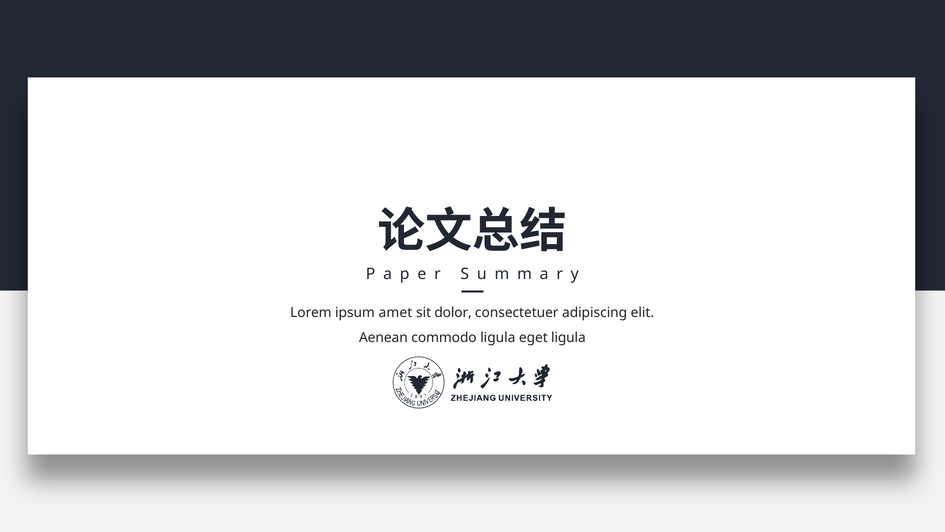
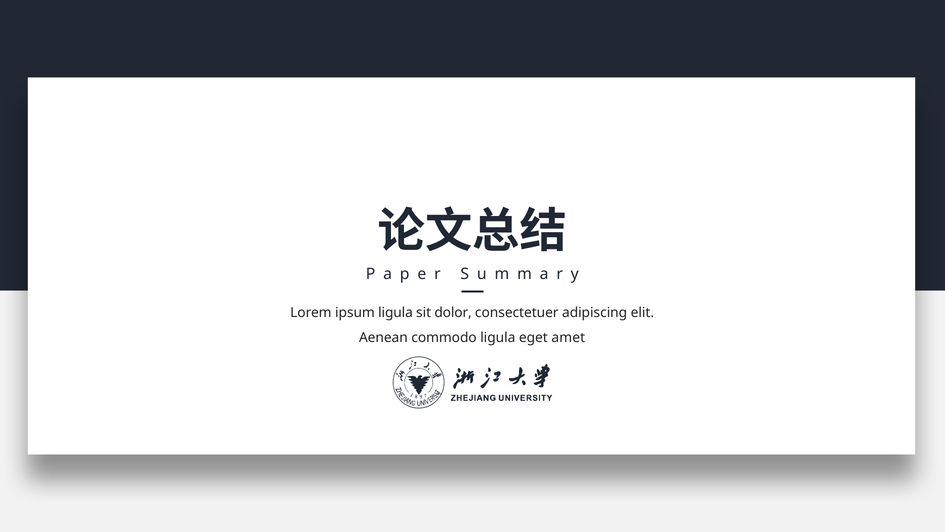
ipsum amet: amet -> ligula (396, 313)
eget ligula: ligula -> amet (568, 337)
